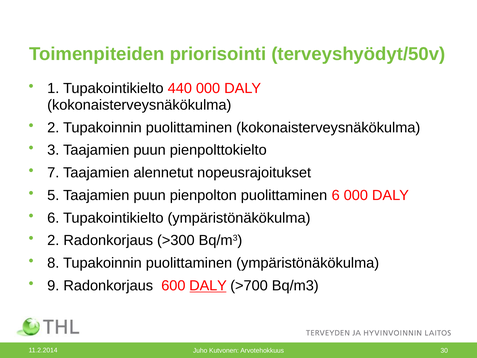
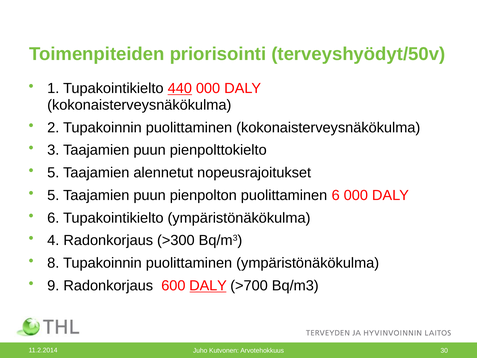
440 underline: none -> present (180, 88)
7: 7 -> 5 (53, 173)
2: 2 -> 4 (53, 240)
